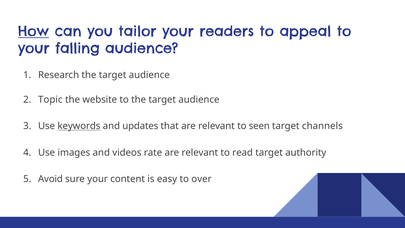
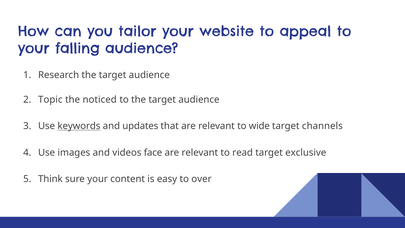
How underline: present -> none (33, 32)
readers: readers -> website (227, 32)
website: website -> noticed (100, 100)
seen: seen -> wide (259, 126)
rate: rate -> face (153, 152)
authority: authority -> exclusive (306, 152)
Avoid: Avoid -> Think (50, 179)
